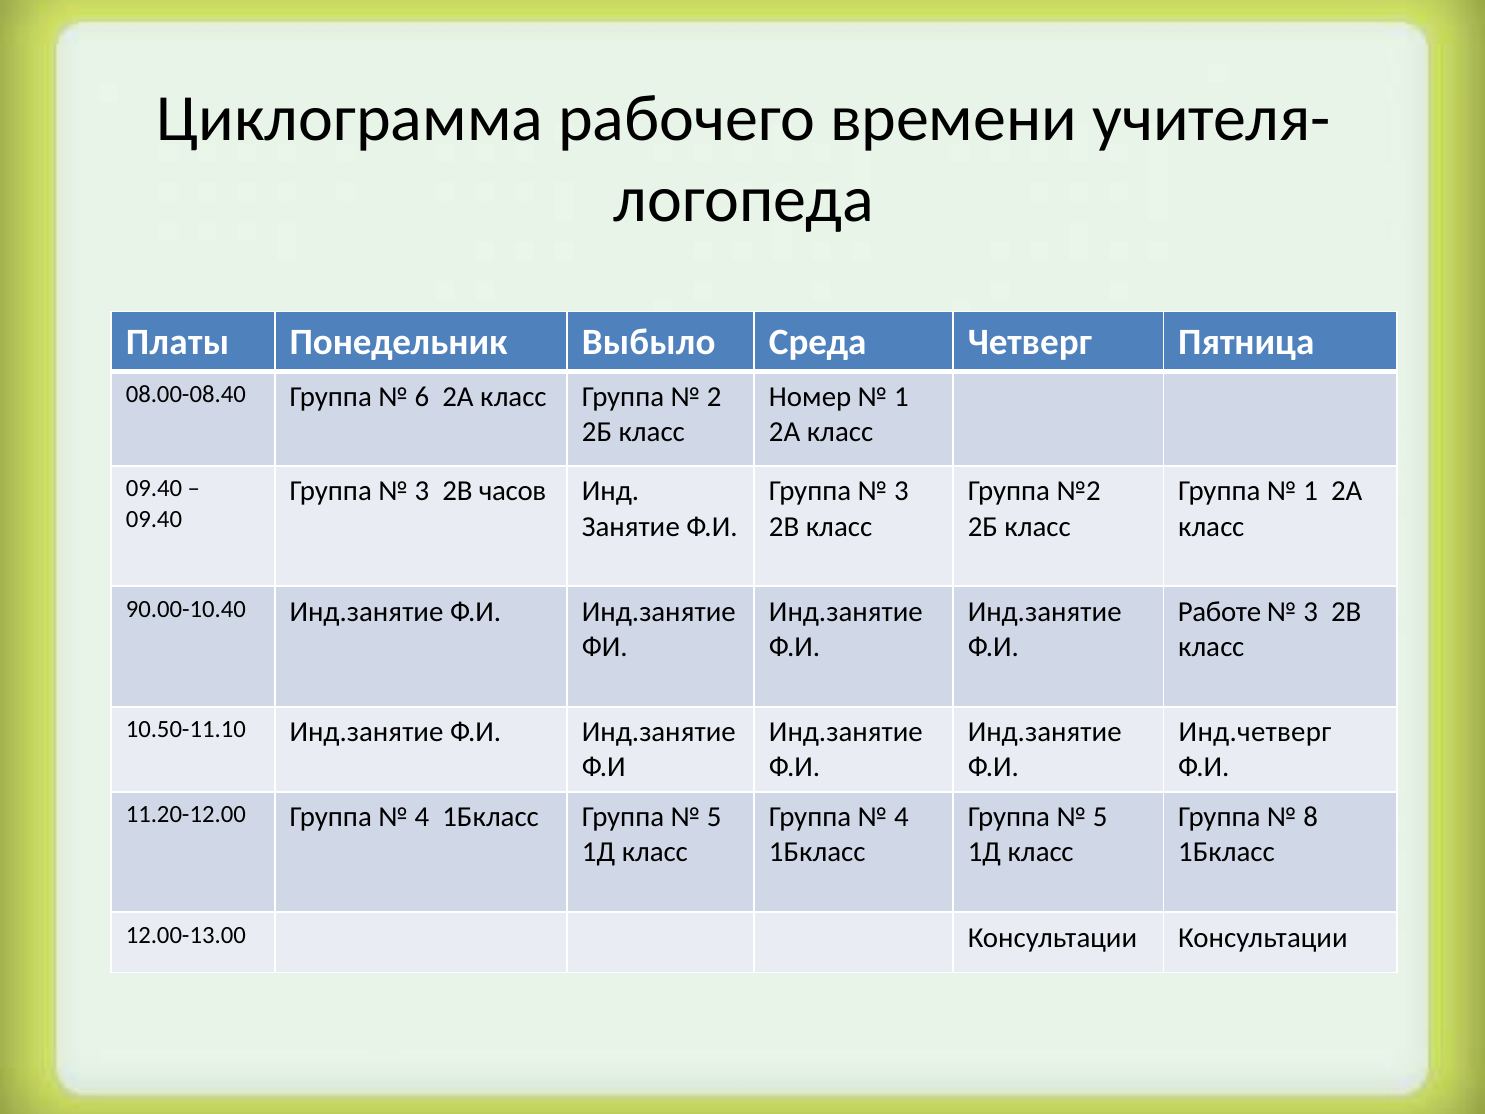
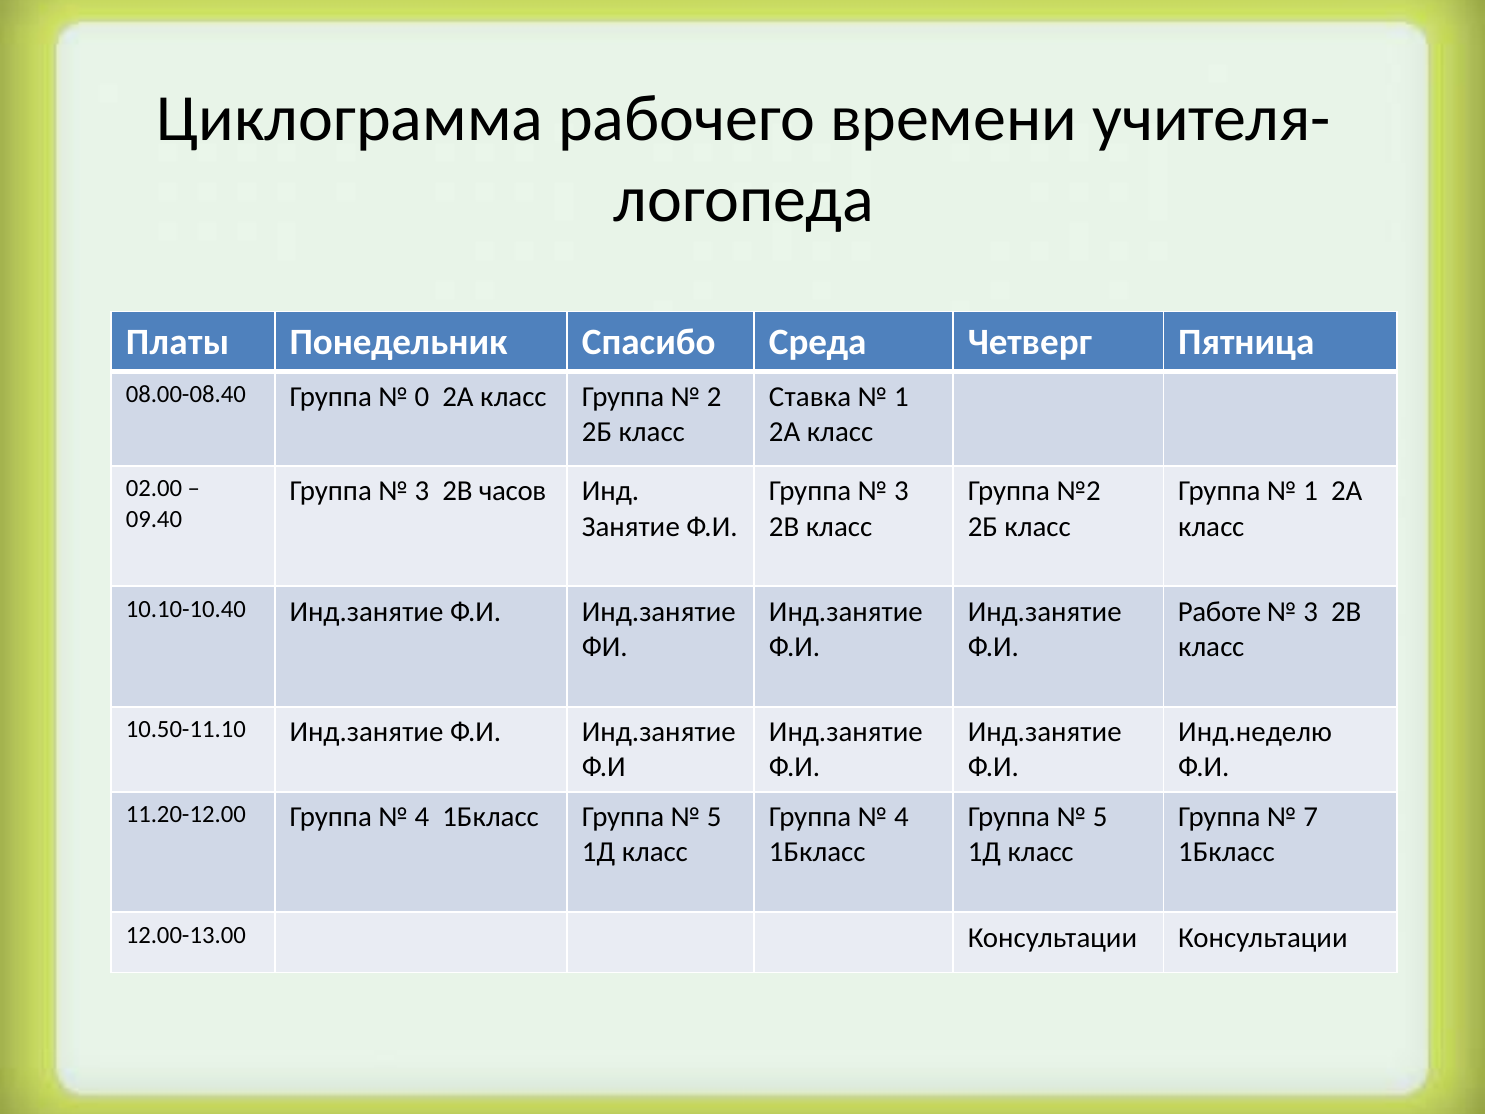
Выбыло: Выбыло -> Спасибо (649, 342)
6: 6 -> 0 (422, 397)
Номер: Номер -> Ставка (810, 397)
09.40: 09.40 -> 02.00 (154, 489)
90.00-10.40: 90.00-10.40 -> 10.10-10.40 (186, 609)
Инд.четверг: Инд.четверг -> Инд.неделю (1255, 732)
8: 8 -> 7 (1311, 817)
